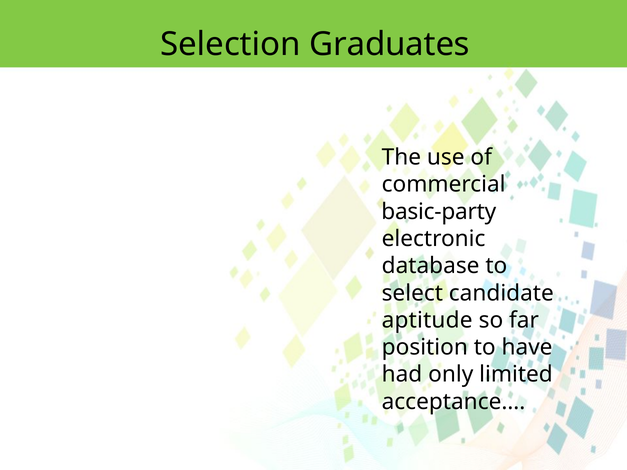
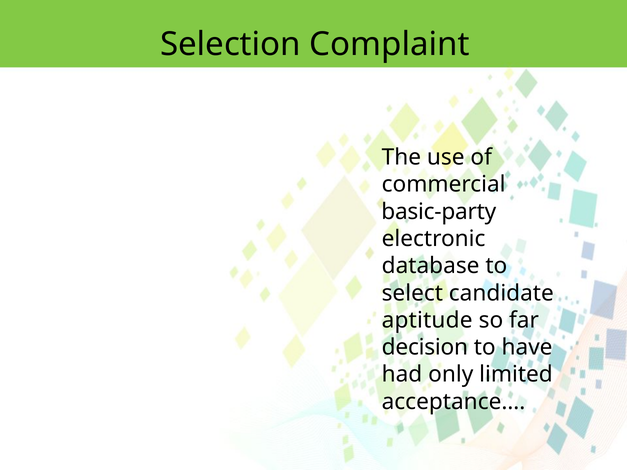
Graduates: Graduates -> Complaint (390, 45)
position: position -> decision (425, 348)
